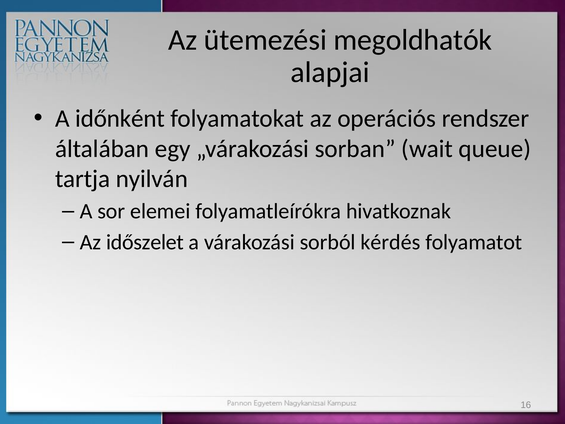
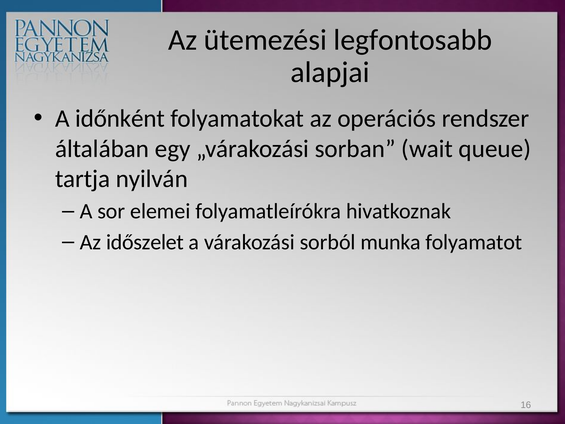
megoldhatók: megoldhatók -> legfontosabb (413, 40)
kérdés: kérdés -> munka (391, 242)
